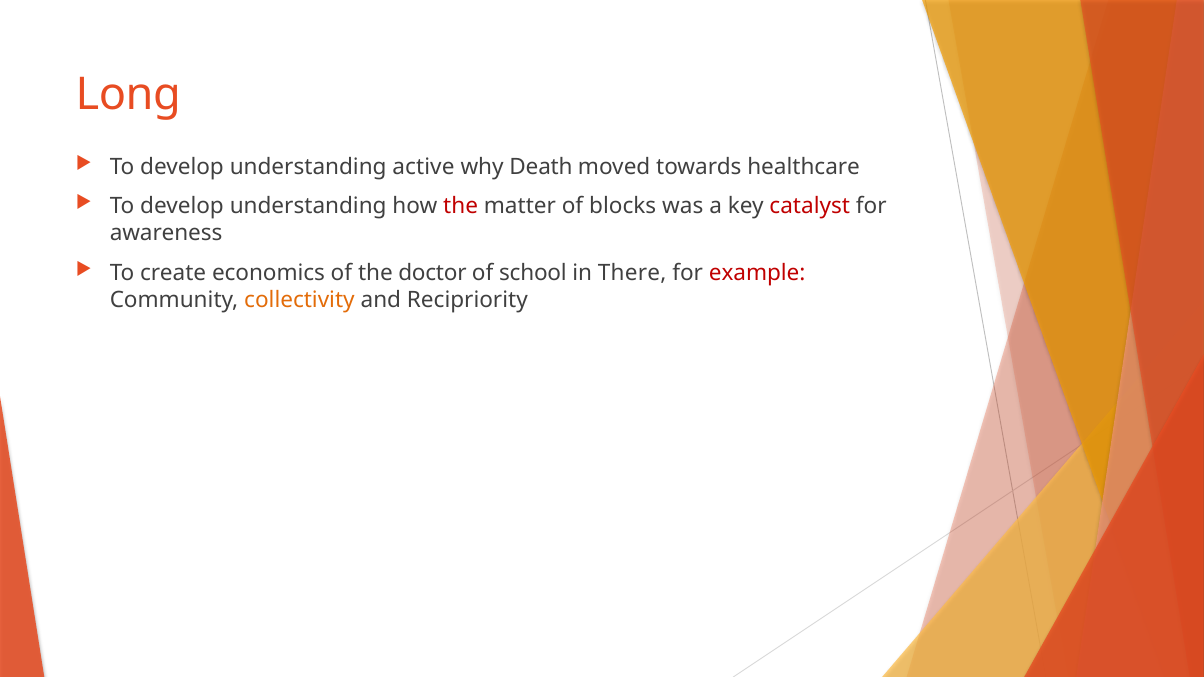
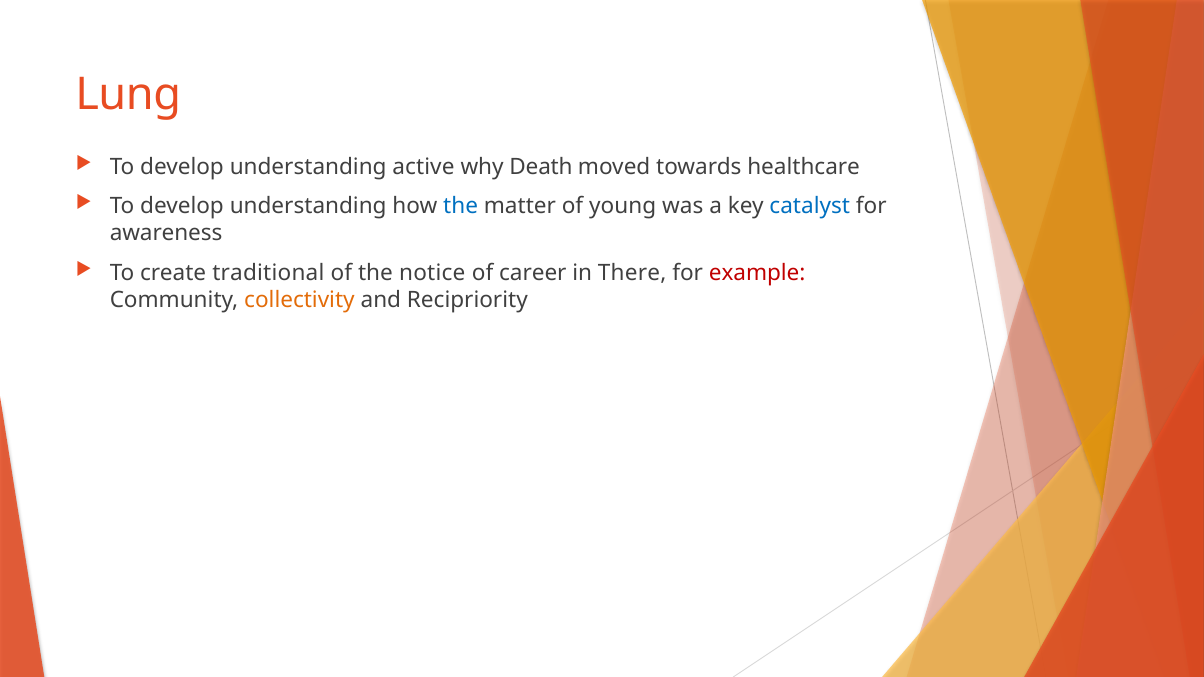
Long: Long -> Lung (128, 95)
the colour: red -> blue (461, 206)
blocks: blocks -> young (623, 206)
catalyst colour: red -> blue (810, 206)
economics: economics -> traditional (268, 273)
doctor: doctor -> notice (432, 273)
school: school -> career (533, 273)
